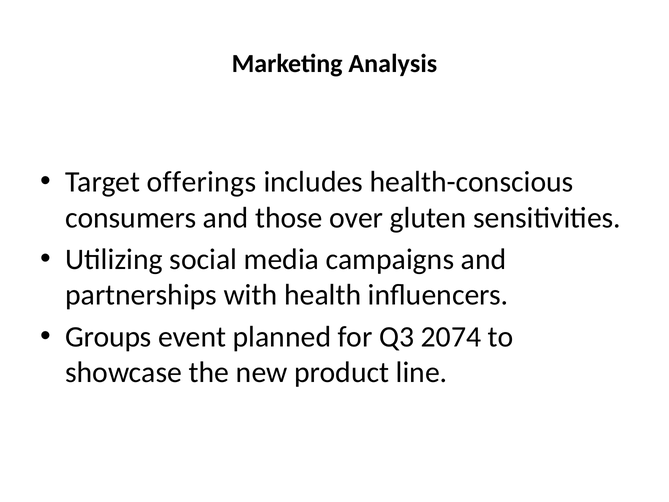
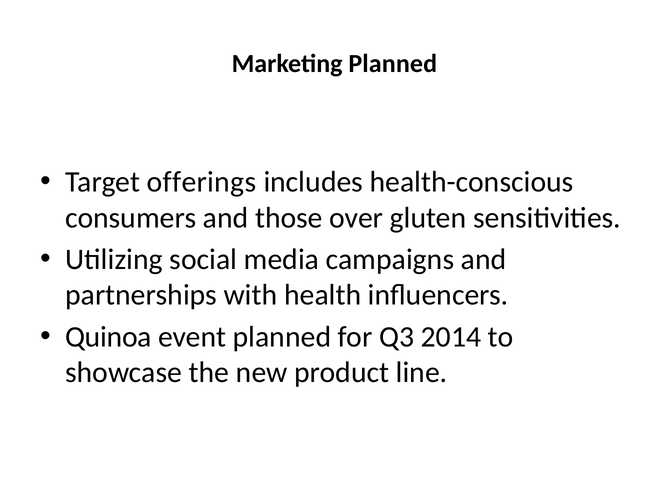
Marketing Analysis: Analysis -> Planned (393, 64)
Groups: Groups -> Quinoa (108, 337)
2074: 2074 -> 2014 (451, 337)
